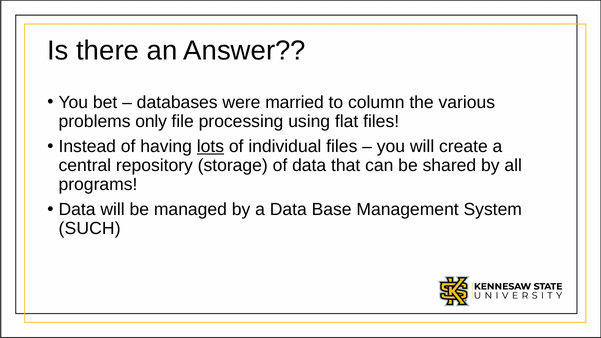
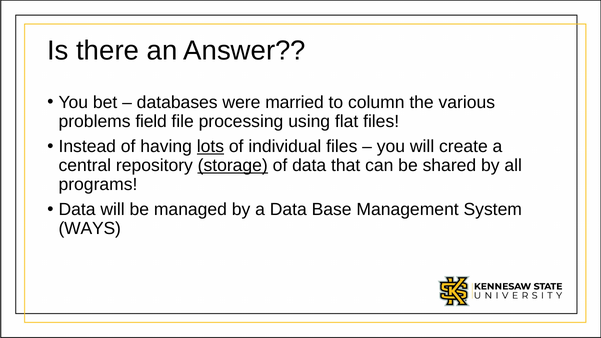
only: only -> field (151, 121)
storage underline: none -> present (233, 165)
SUCH: SUCH -> WAYS (90, 228)
